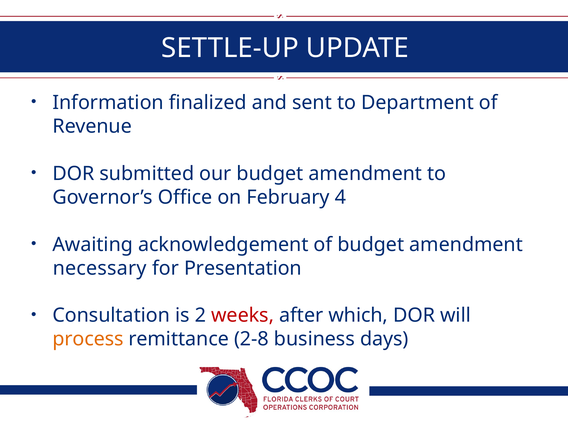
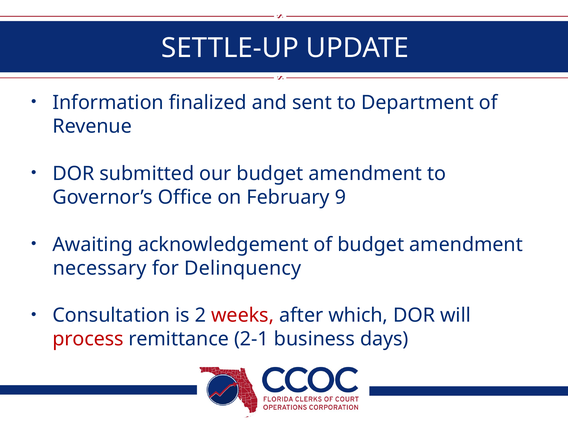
4: 4 -> 9 (340, 197)
Presentation: Presentation -> Delinquency (243, 268)
process colour: orange -> red (88, 339)
2-8: 2-8 -> 2-1 (251, 339)
